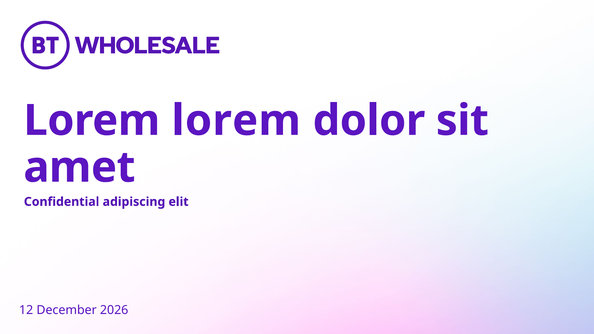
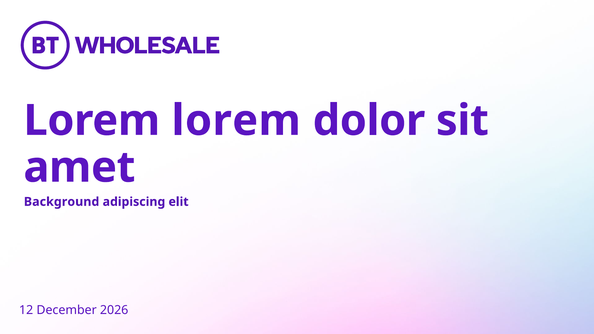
Confidential: Confidential -> Background (62, 202)
